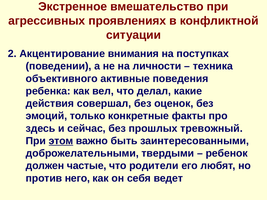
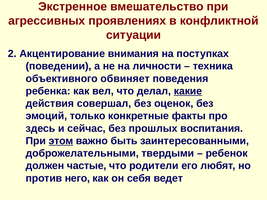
активные: активные -> обвиняет (125, 79)
какие underline: none -> present (188, 91)
тревожный: тревожный -> воспитания (212, 129)
